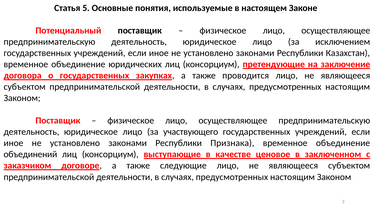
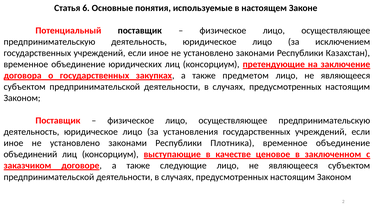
5: 5 -> 6 (86, 8)
проводится: проводится -> предметом (246, 75)
участвующего: участвующего -> установления (191, 132)
Признака: Признака -> Плотника (232, 143)
